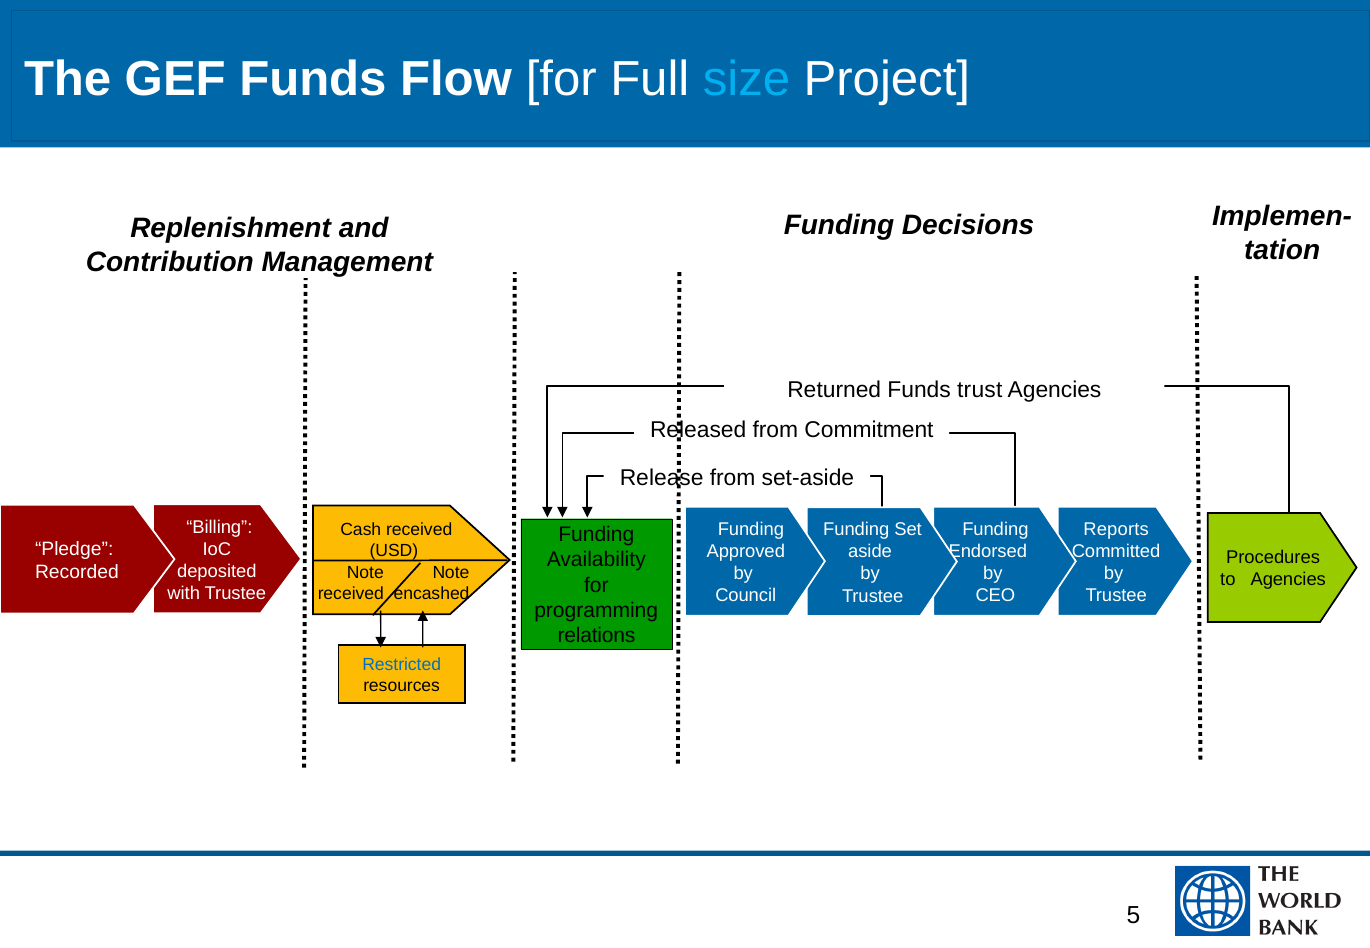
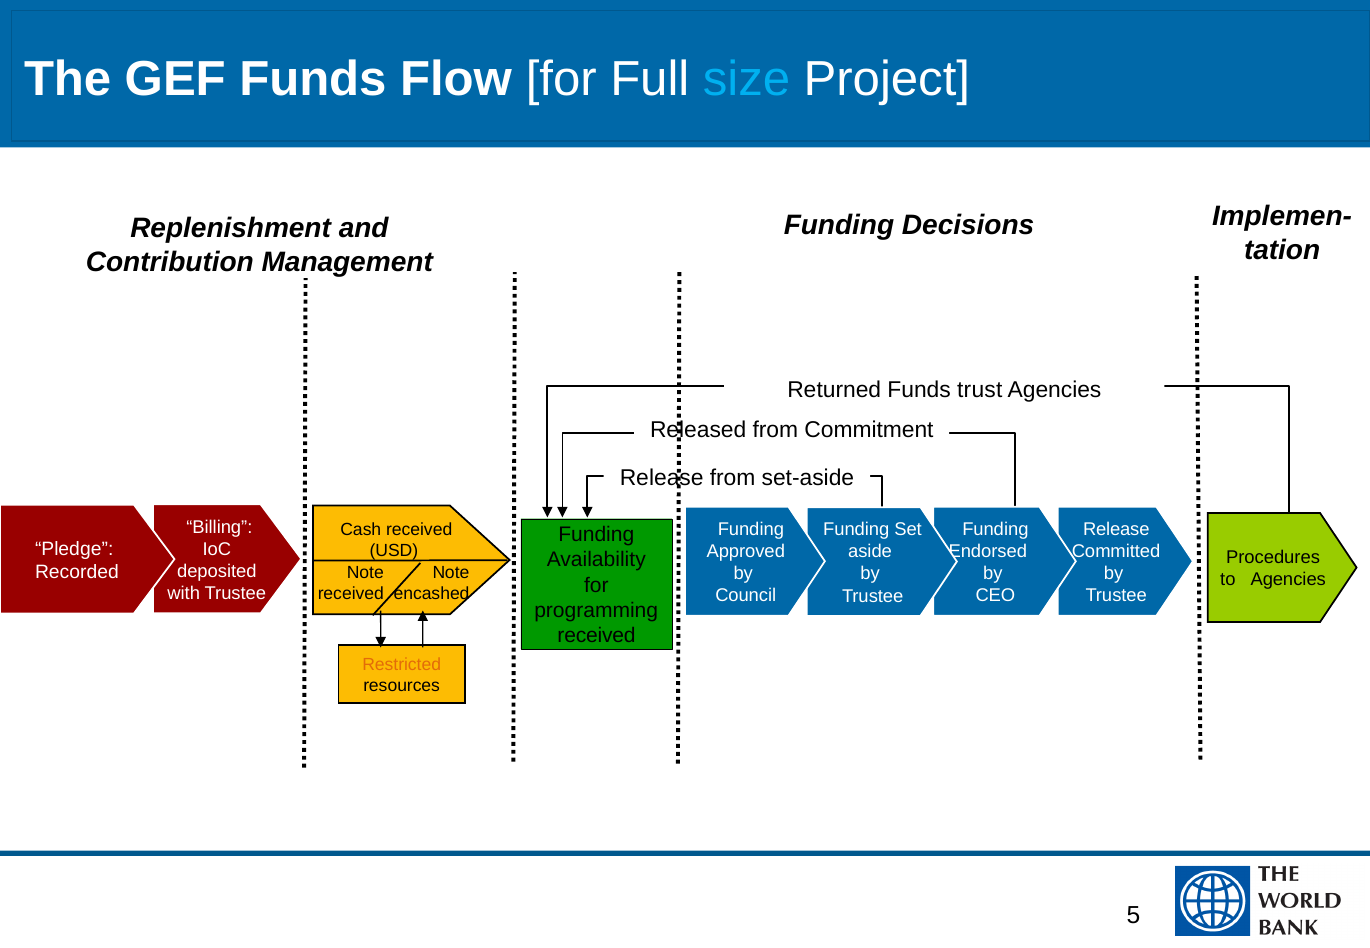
Reports: Reports -> Release (1116, 530)
relations: relations -> received (597, 636)
Restricted colour: blue -> orange (402, 665)
